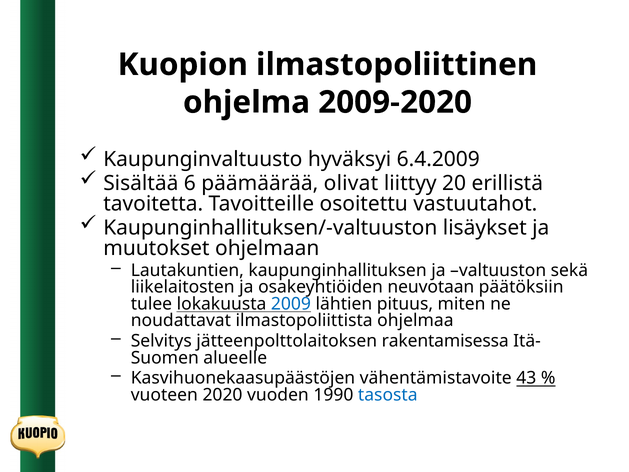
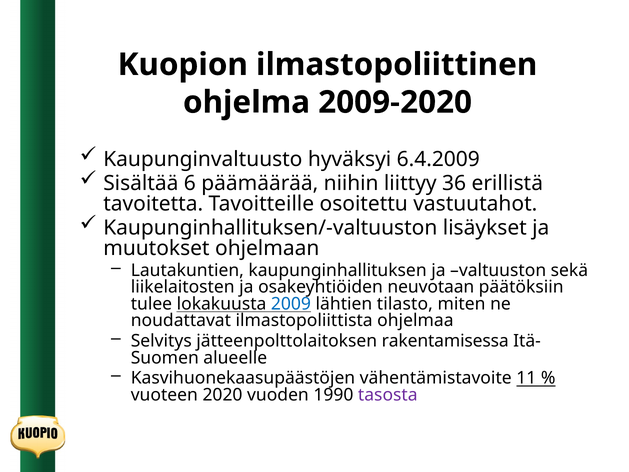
olivat: olivat -> niihin (351, 183)
20: 20 -> 36 (454, 183)
pituus: pituus -> tilasto (405, 304)
43: 43 -> 11 (526, 378)
tasosta colour: blue -> purple (388, 395)
